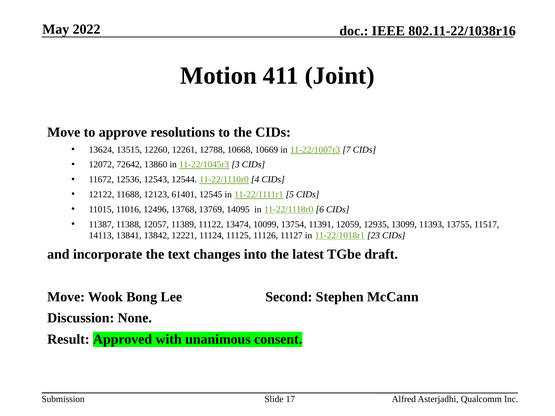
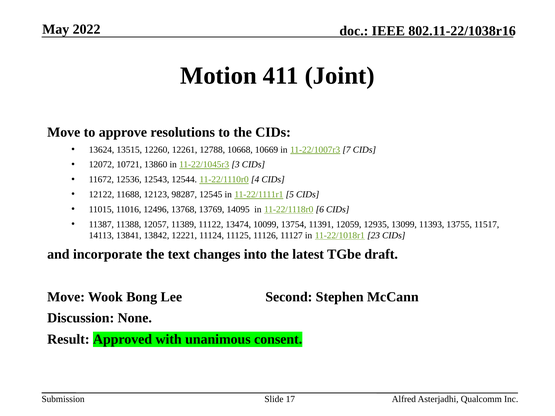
72642: 72642 -> 10721 (129, 165)
61401: 61401 -> 98287 (184, 195)
